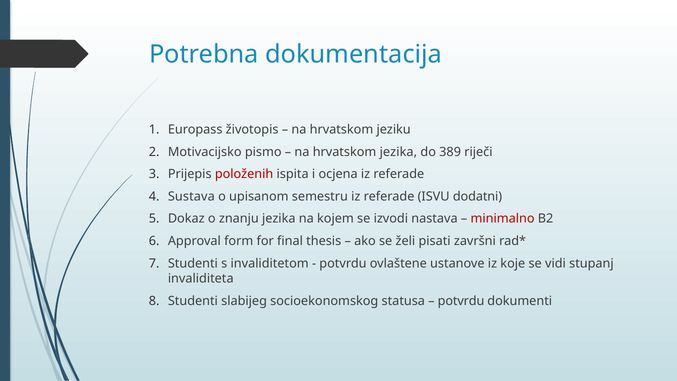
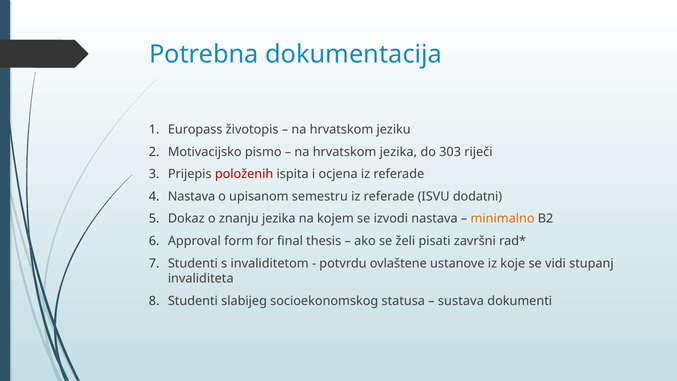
389: 389 -> 303 (450, 152)
Sustava: Sustava -> Nastava (191, 196)
minimalno colour: red -> orange (503, 219)
potvrdu: potvrdu -> sustava (461, 301)
